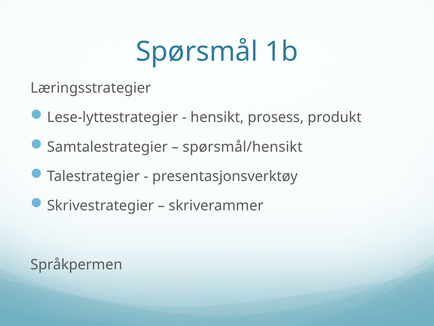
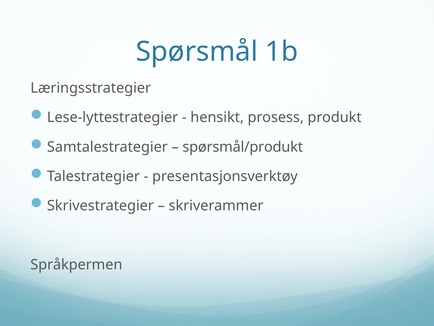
spørsmål/hensikt: spørsmål/hensikt -> spørsmål/produkt (243, 147)
